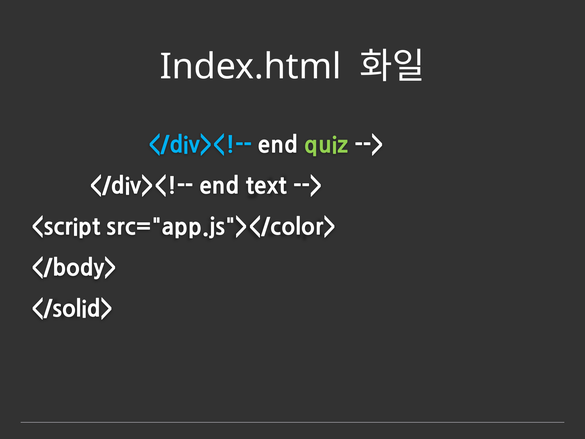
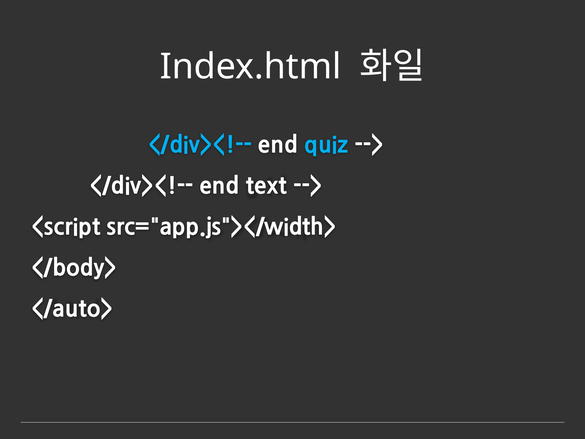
quiz colour: light green -> light blue (326, 145)
src="app.js"></color>: src="app.js"></color> -> src="app.js"></width> (222, 227)
</solid>: </solid> -> </auto> (72, 309)
